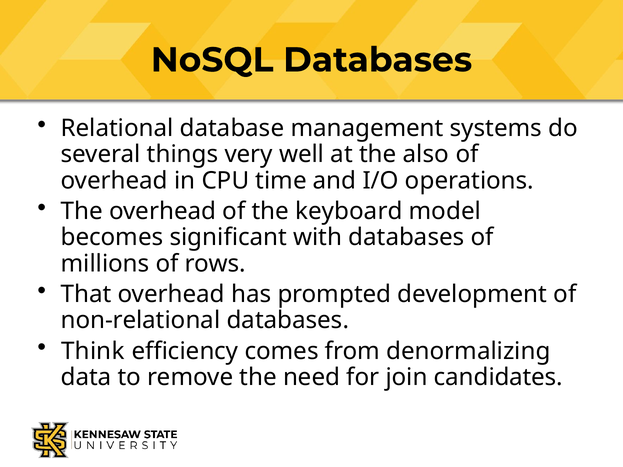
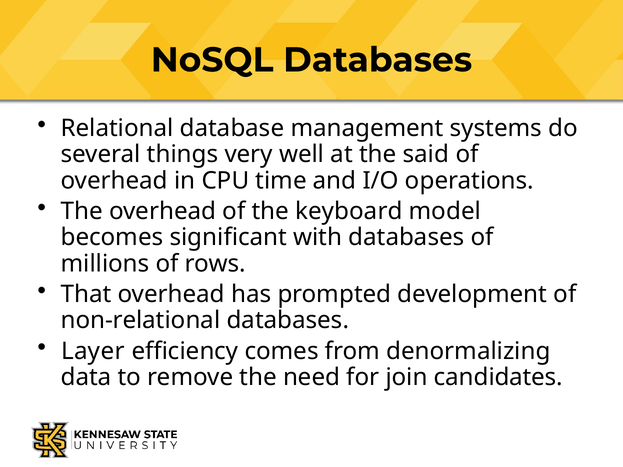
also: also -> said (426, 155)
Think: Think -> Layer (93, 351)
